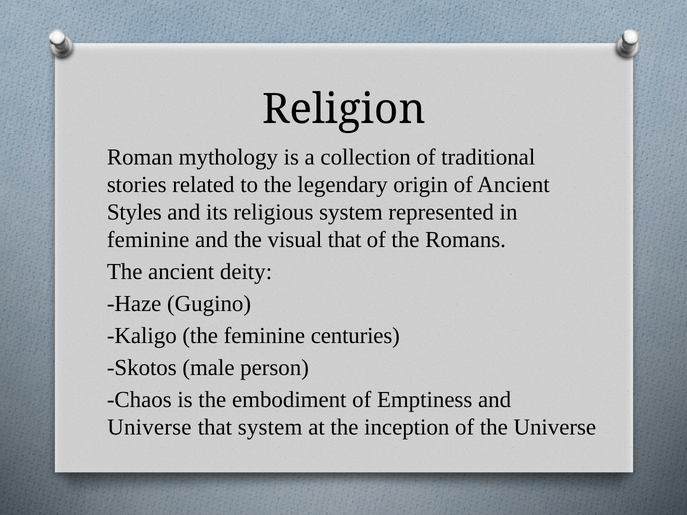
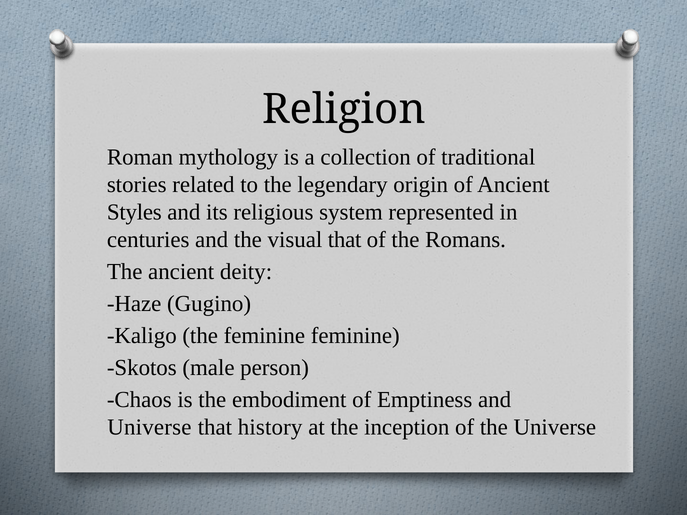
feminine: feminine -> centuries (148, 240)
feminine centuries: centuries -> feminine (355, 336)
that system: system -> history (270, 428)
